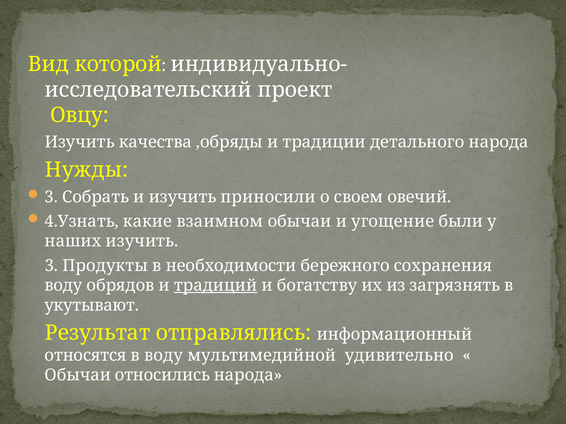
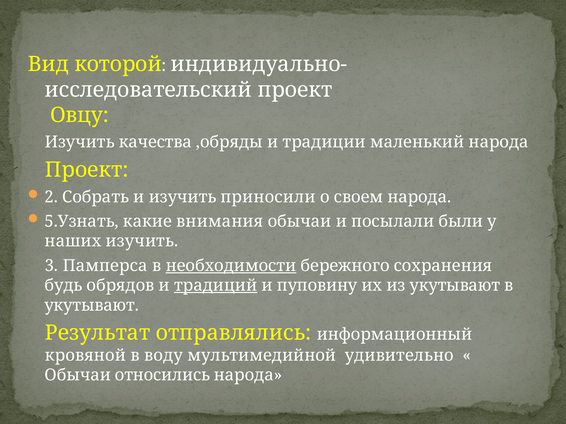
детального: детального -> маленький (417, 142)
Нужды: Нужды -> Проект (87, 170)
3: 3 -> 2 (51, 197)
своем овечий: овечий -> народа (419, 197)
4.Узнать: 4.Узнать -> 5.Узнать (82, 222)
взаимном: взаимном -> внимания (220, 222)
угощение: угощение -> посылали (393, 222)
Продукты: Продукты -> Памперса (105, 266)
необходимости underline: none -> present (231, 266)
воду: воду -> будь (63, 286)
богатству: богатству -> пуповину (317, 286)
из загрязнять: загрязнять -> укутывают (455, 286)
относятся: относятся -> кровяной (85, 356)
